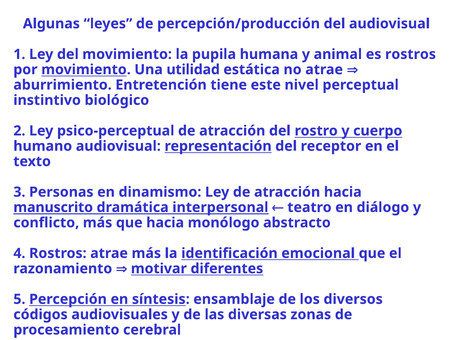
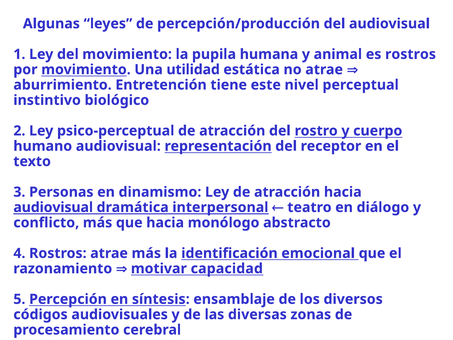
manuscrito: manuscrito -> audiovisual (53, 207)
diferentes: diferentes -> capacidad (227, 268)
